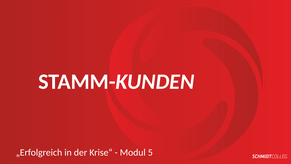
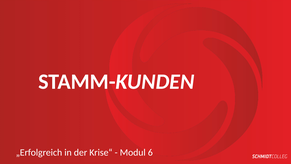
5: 5 -> 6 (150, 152)
